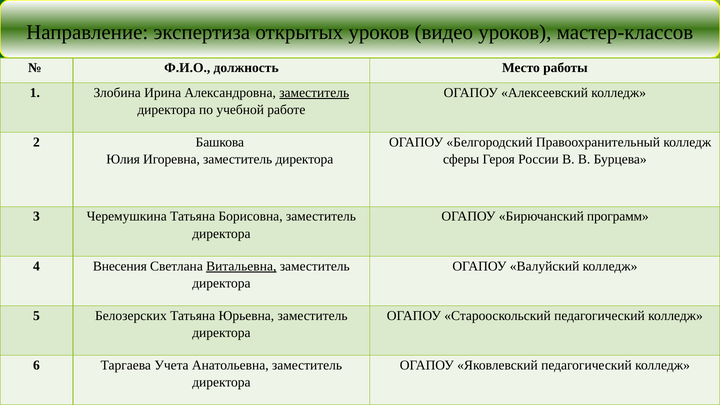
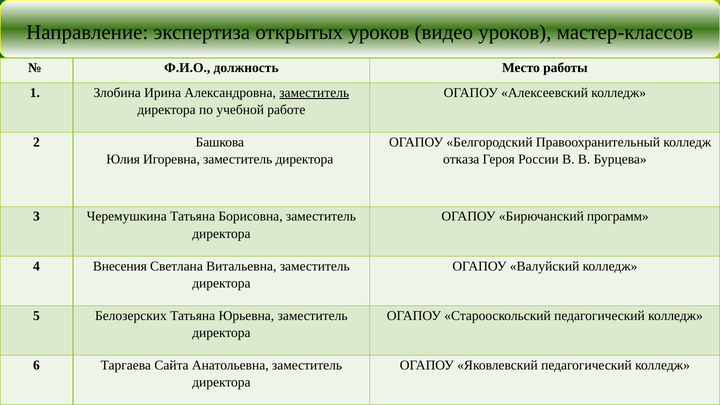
сферы: сферы -> отказа (461, 159)
Витальевна underline: present -> none (241, 266)
Учета: Учета -> Сайта (171, 365)
